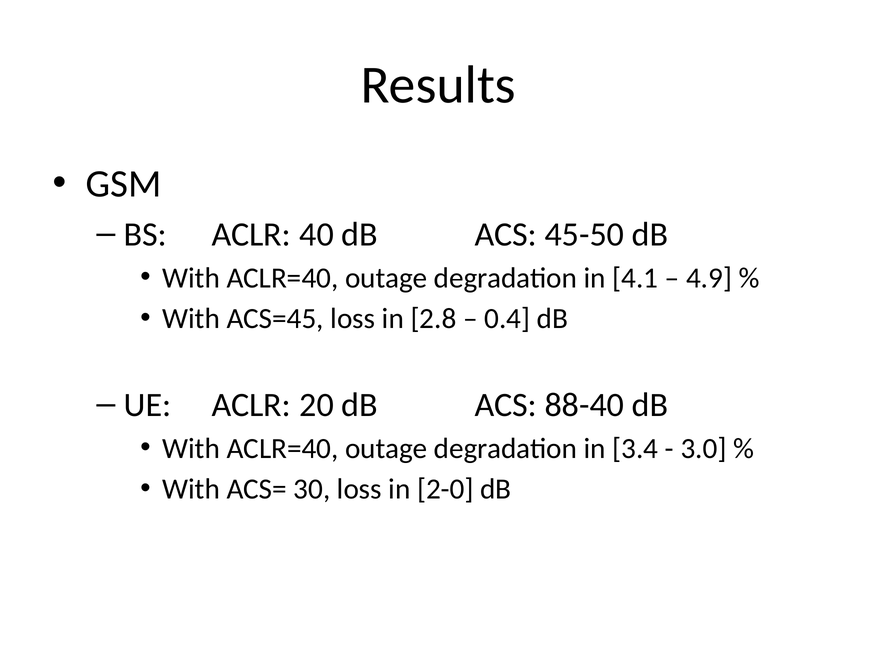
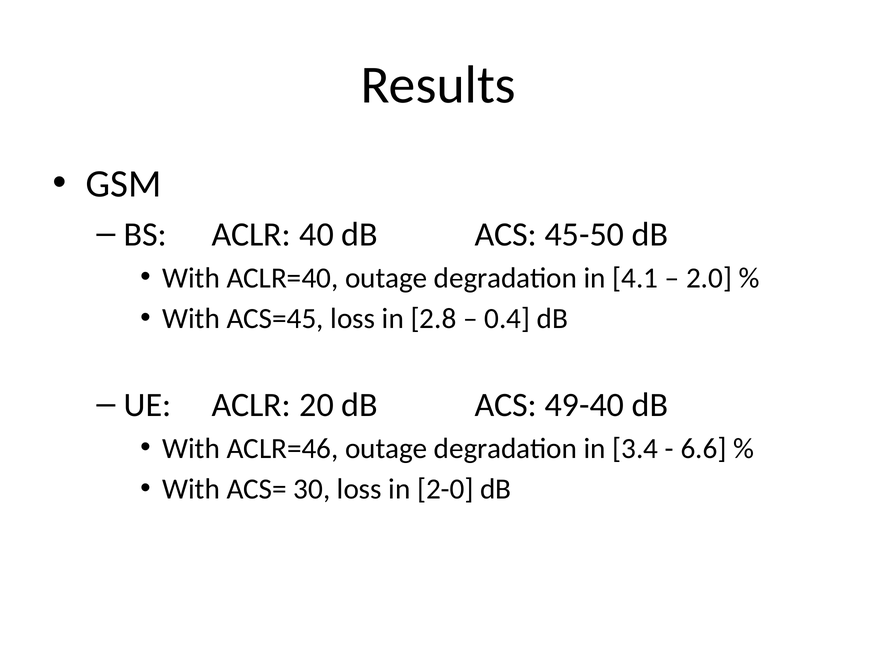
4.9: 4.9 -> 2.0 (709, 278)
88-40: 88-40 -> 49-40 (584, 405)
ACLR=40: ACLR=40 -> ACLR=46 (283, 448)
3.0: 3.0 -> 6.6 (703, 448)
